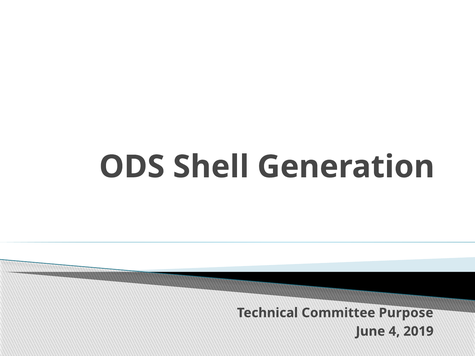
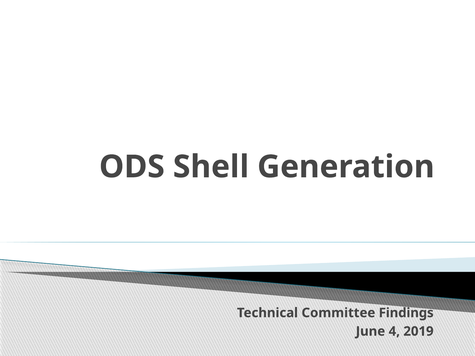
Purpose: Purpose -> Findings (406, 313)
